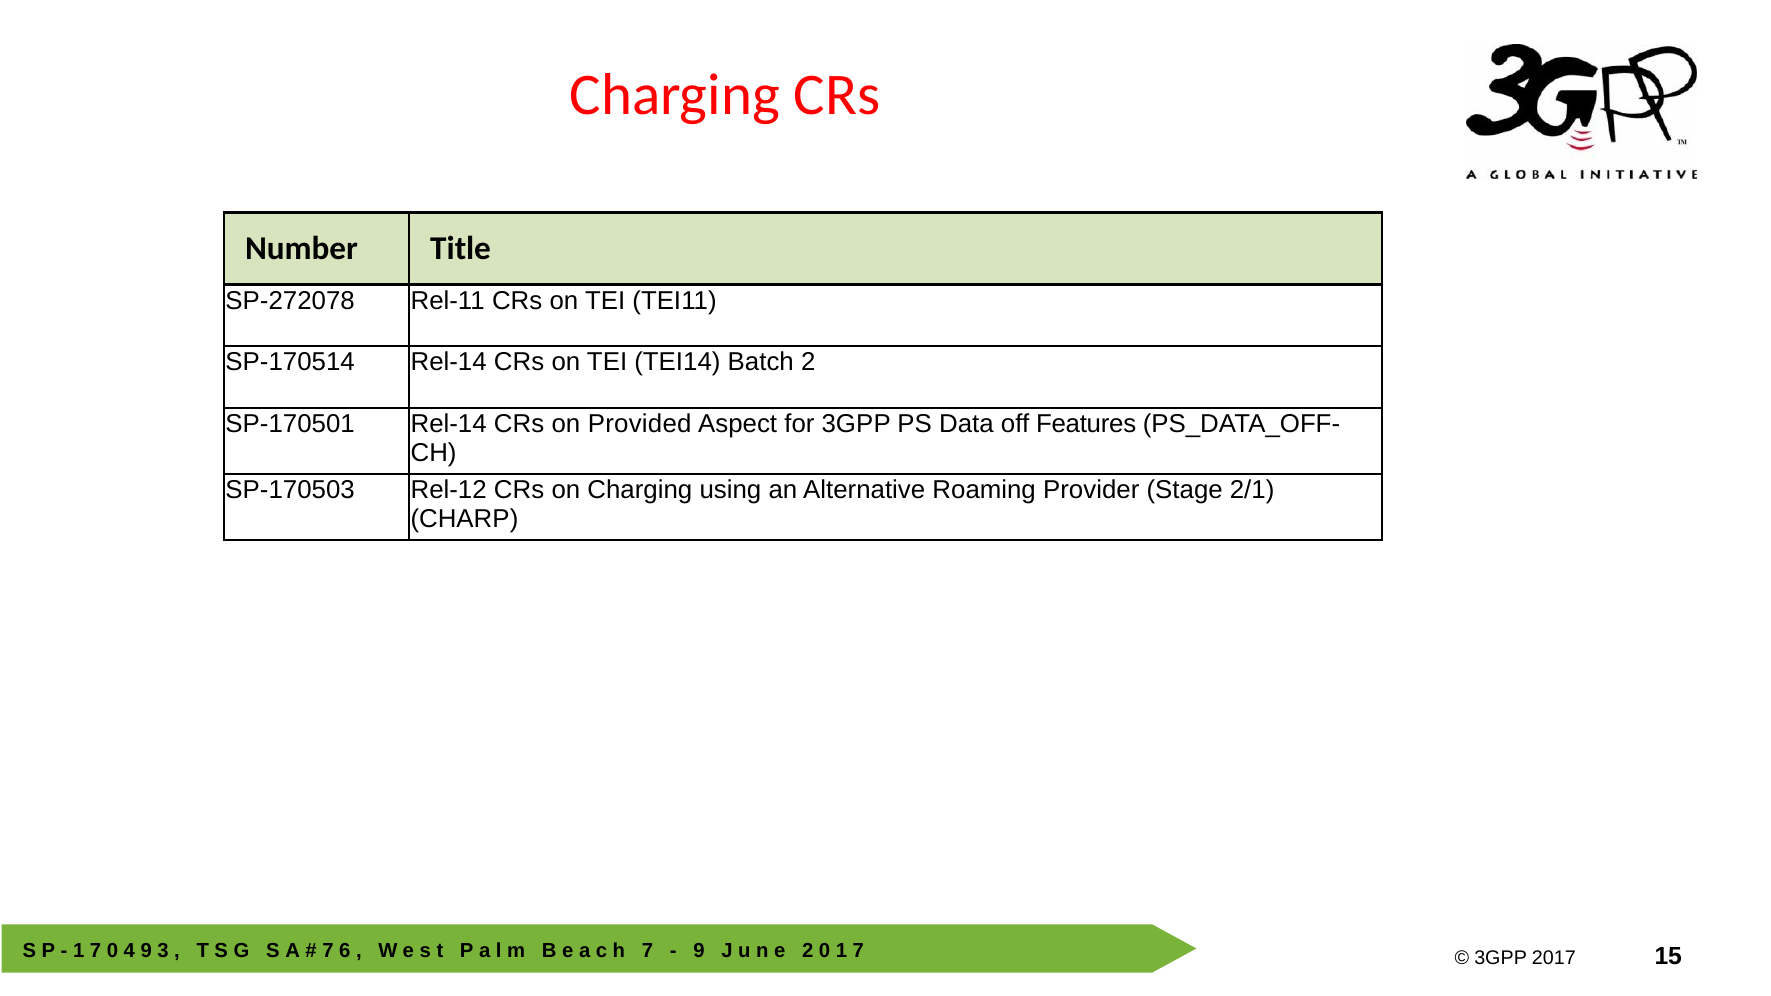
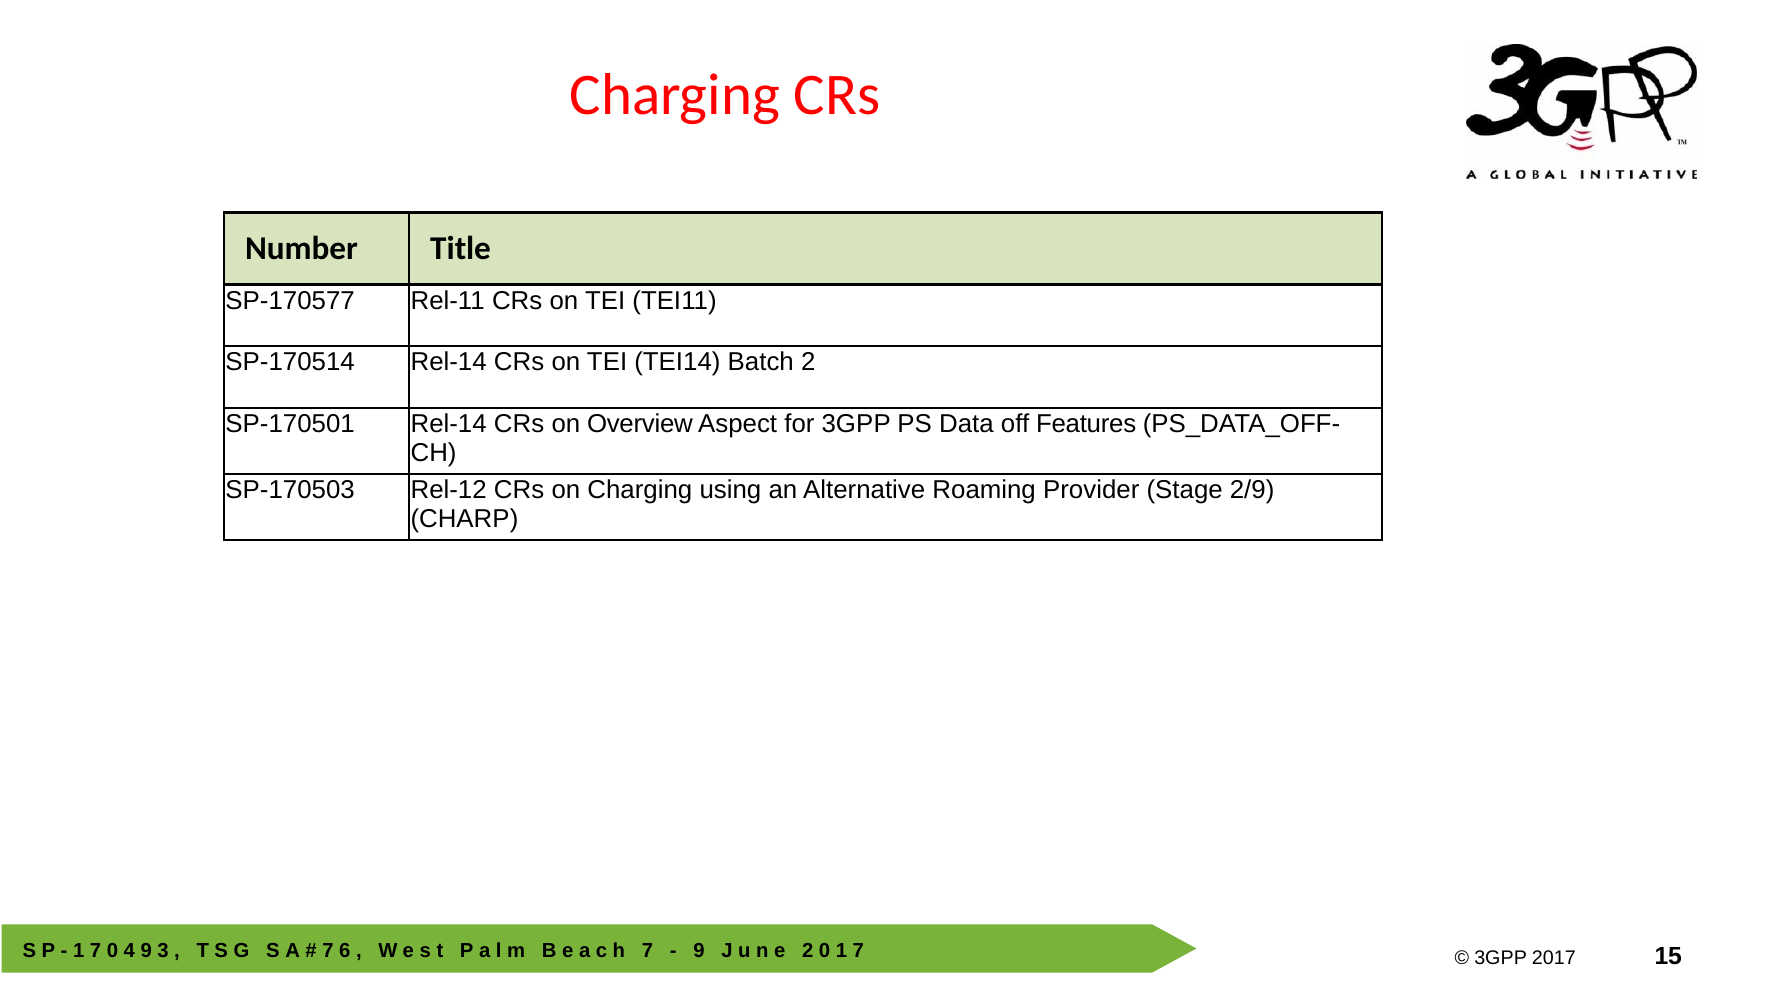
SP-272078: SP-272078 -> SP-170577 (290, 301)
Provided: Provided -> Overview (640, 424)
2/1: 2/1 -> 2/9 (1252, 490)
